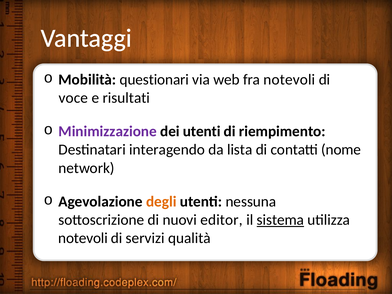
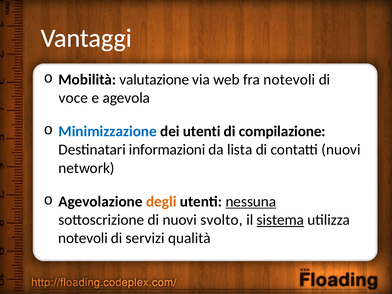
questionari: questionari -> valutazione (154, 80)
risultati: risultati -> agevola (126, 98)
Minimizzazione colour: purple -> blue (108, 131)
riempimento: riempimento -> compilazione (282, 131)
interagendo: interagendo -> informazioni (167, 150)
contatti nome: nome -> nuovi (341, 150)
nessuna underline: none -> present (251, 202)
editor: editor -> svolto (222, 220)
